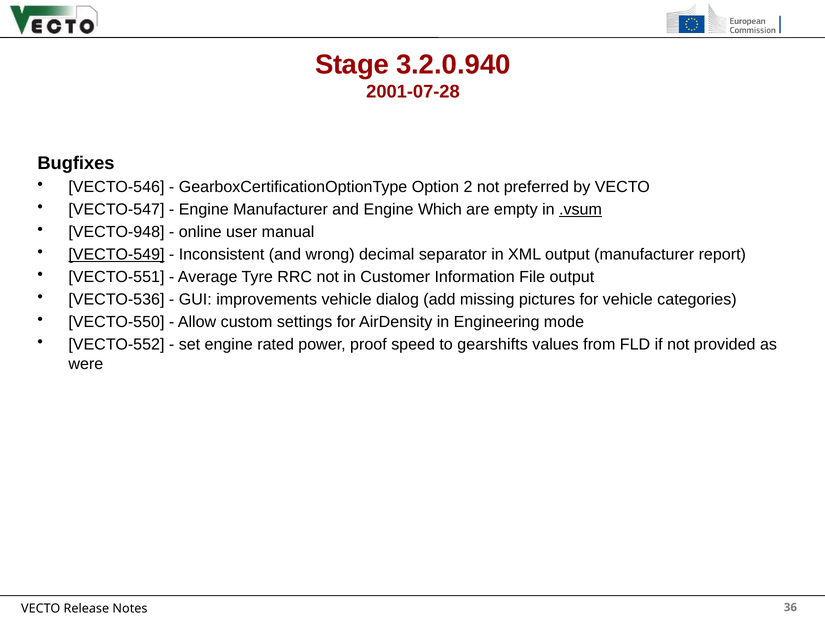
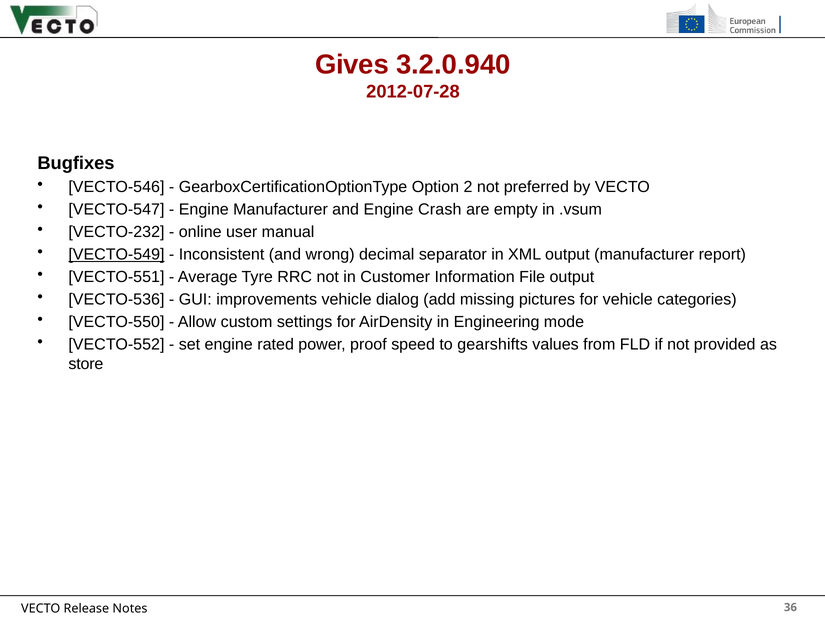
Stage: Stage -> Gives (352, 65)
2001-07-28: 2001-07-28 -> 2012-07-28 (413, 91)
Which: Which -> Crash (440, 209)
.vsum underline: present -> none (580, 209)
VECTO-948: VECTO-948 -> VECTO-232 (116, 232)
were: were -> store (86, 364)
